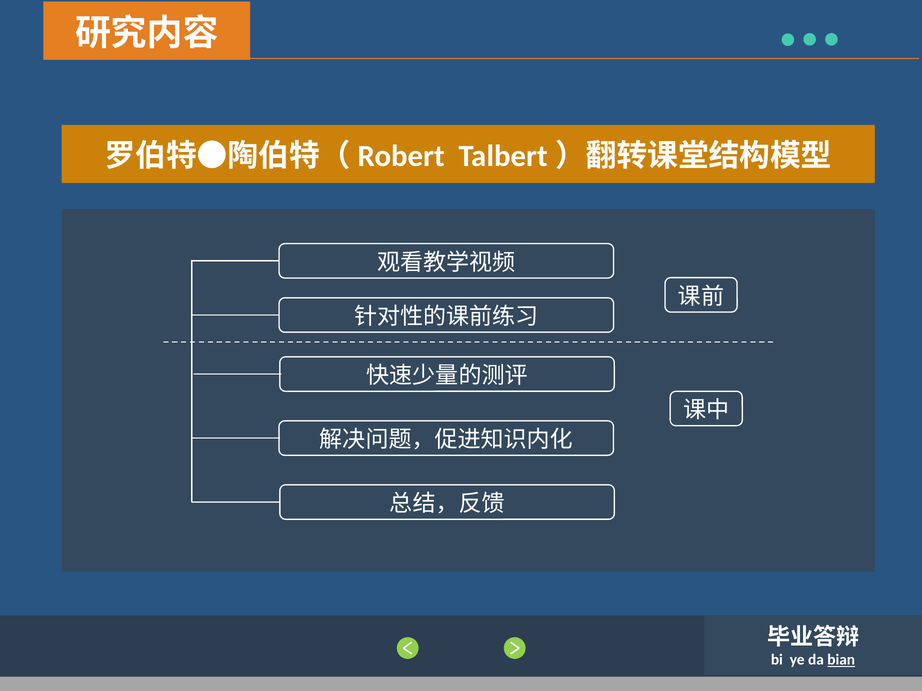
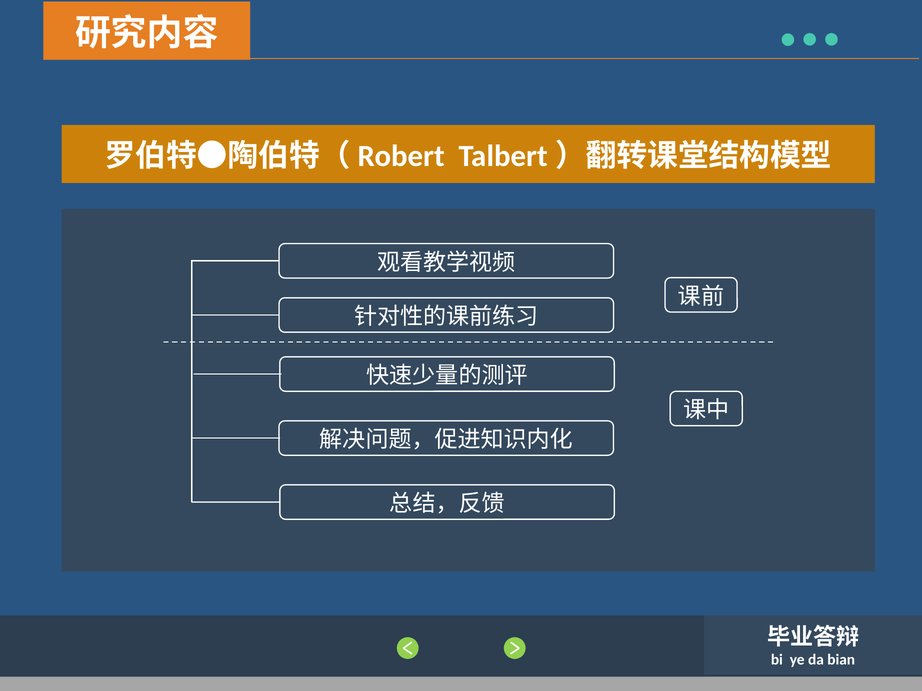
bian underline: present -> none (841, 660)
